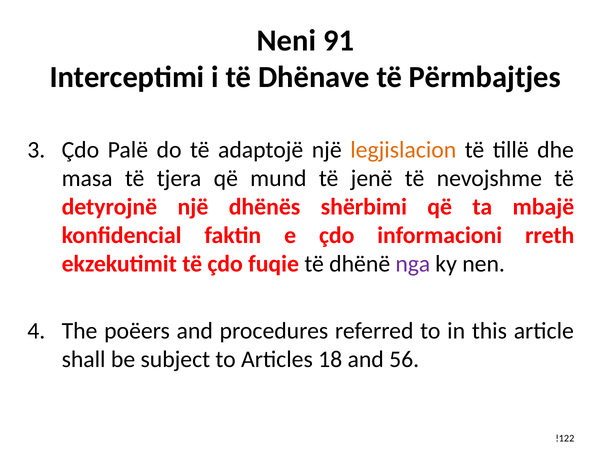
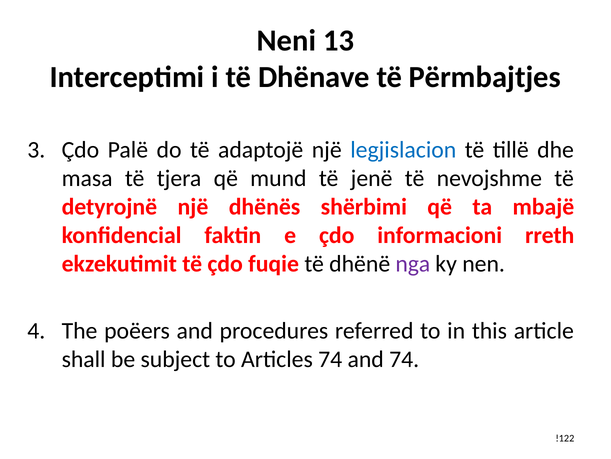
91: 91 -> 13 (339, 40)
legjislacion colour: orange -> blue (403, 149)
Articles 18: 18 -> 74 (330, 359)
and 56: 56 -> 74 (404, 359)
